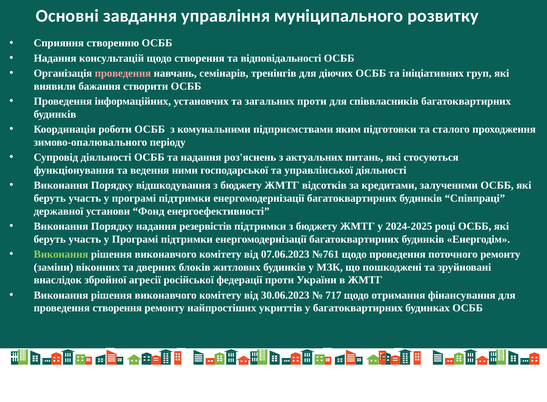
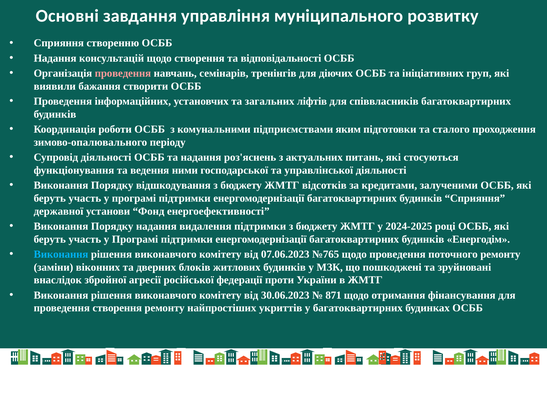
загальних проти: проти -> ліфтів (312, 101)
будинків Співпраці: Співпраці -> Сприяння (475, 198)
резервістів: резервістів -> видалення (205, 226)
Виконання colour: light green -> light blue (61, 254)
№761: №761 -> №765 (326, 254)
717: 717 -> 871 (333, 295)
